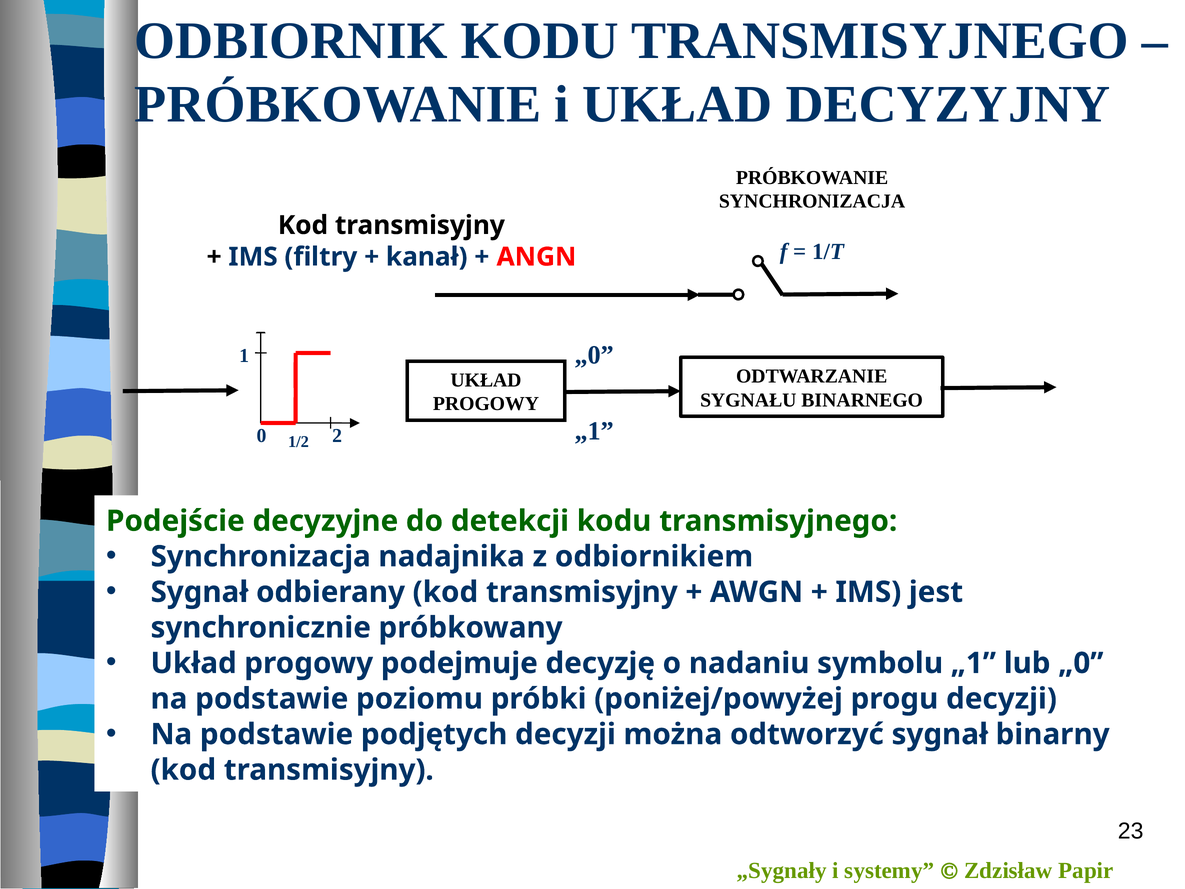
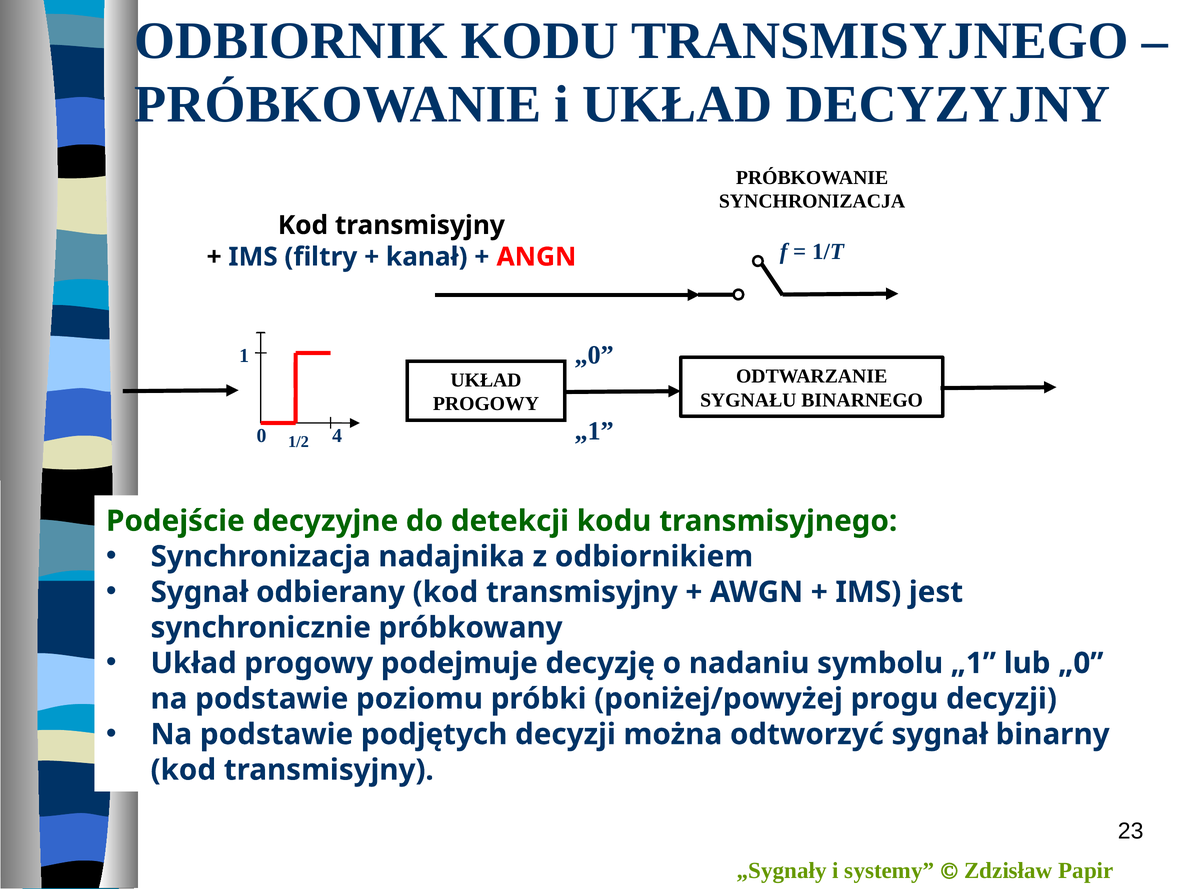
2: 2 -> 4 (337, 436)
